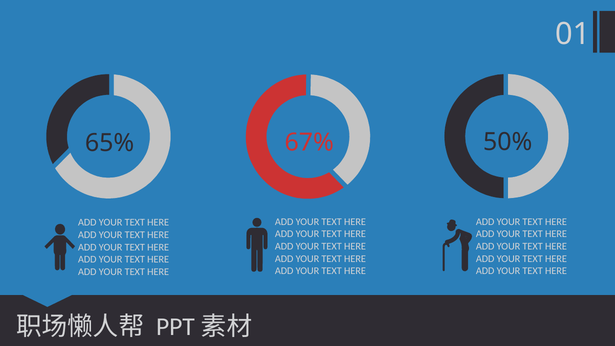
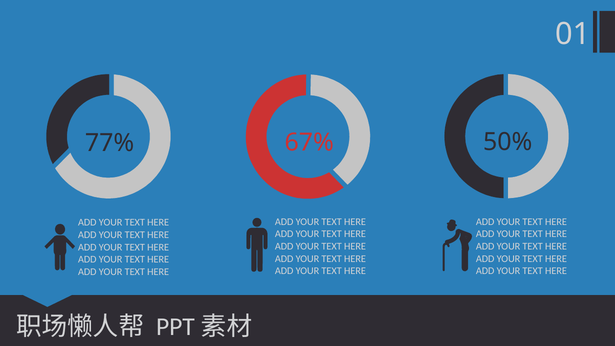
65%: 65% -> 77% (110, 143)
